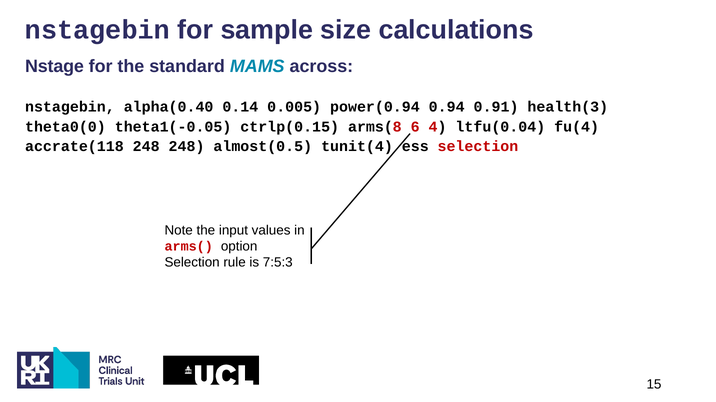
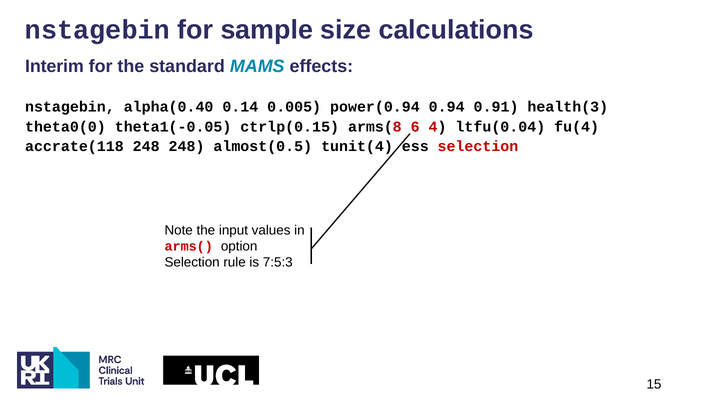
Nstage: Nstage -> Interim (54, 66)
across: across -> effects (321, 66)
